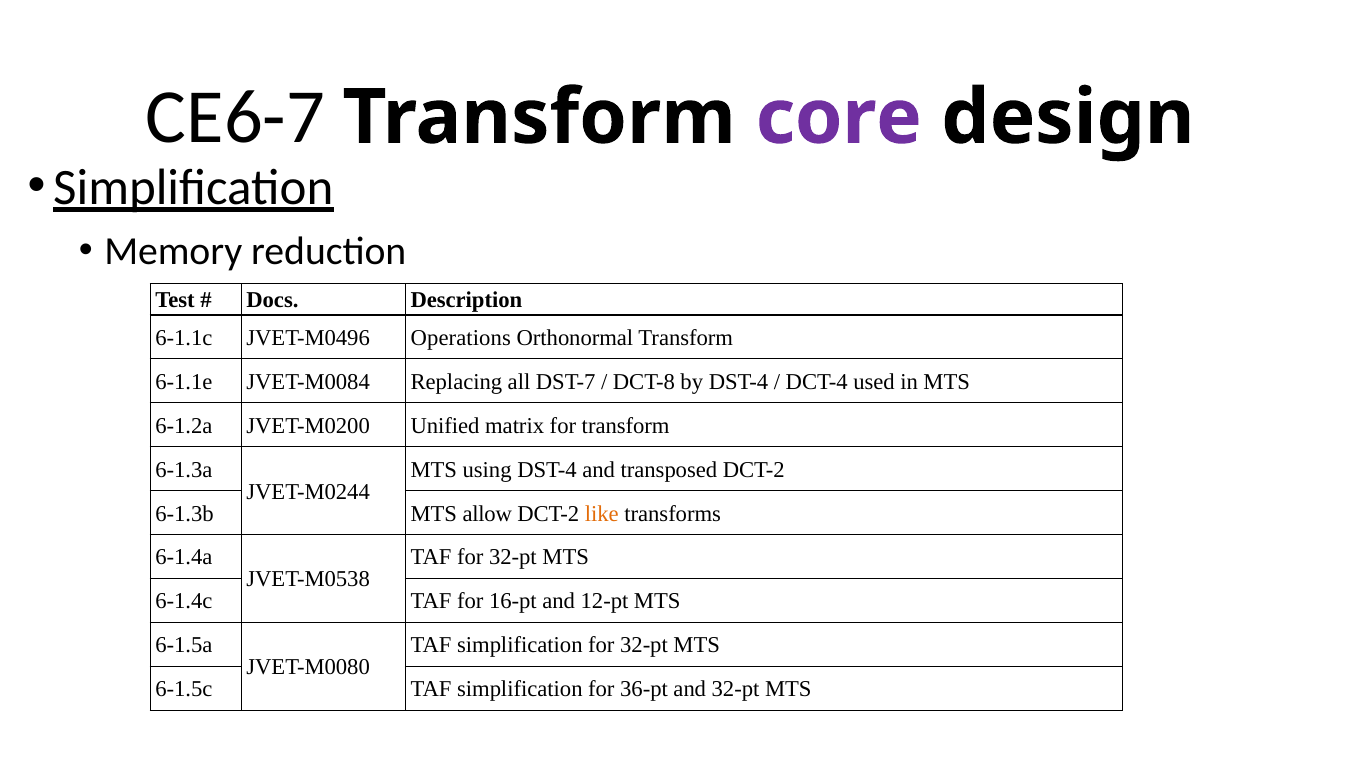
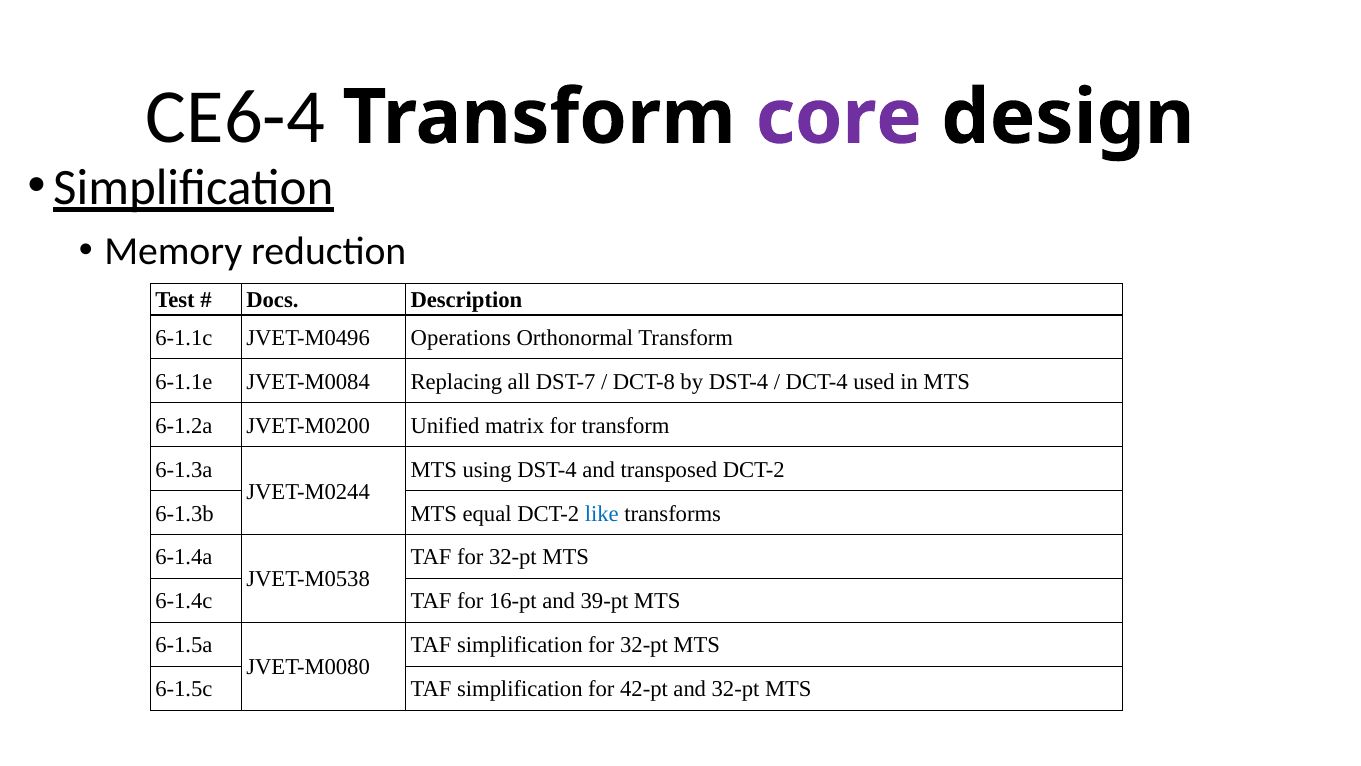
CE6-7: CE6-7 -> CE6-4 (235, 118)
allow: allow -> equal (487, 513)
like colour: orange -> blue (602, 513)
12-pt: 12-pt -> 39-pt (605, 601)
36-pt: 36-pt -> 42-pt (644, 689)
